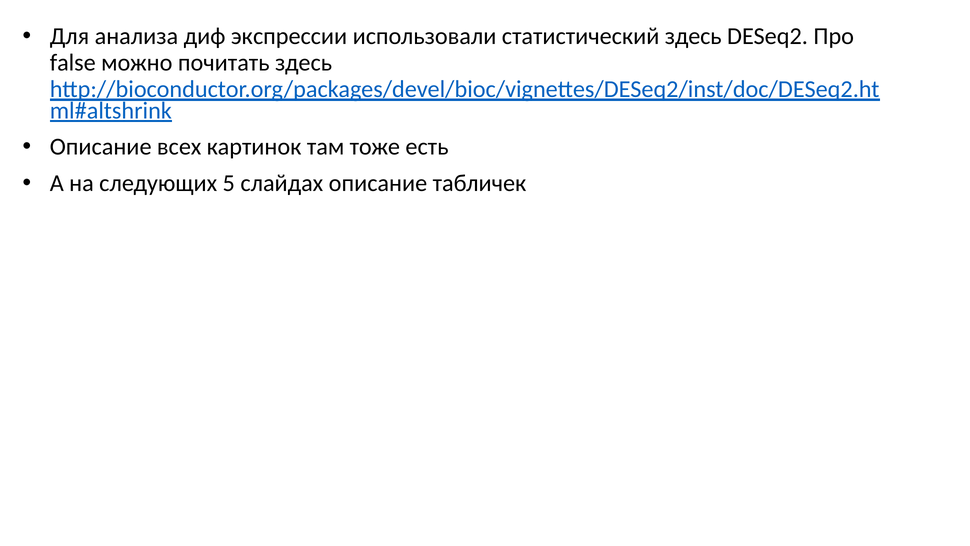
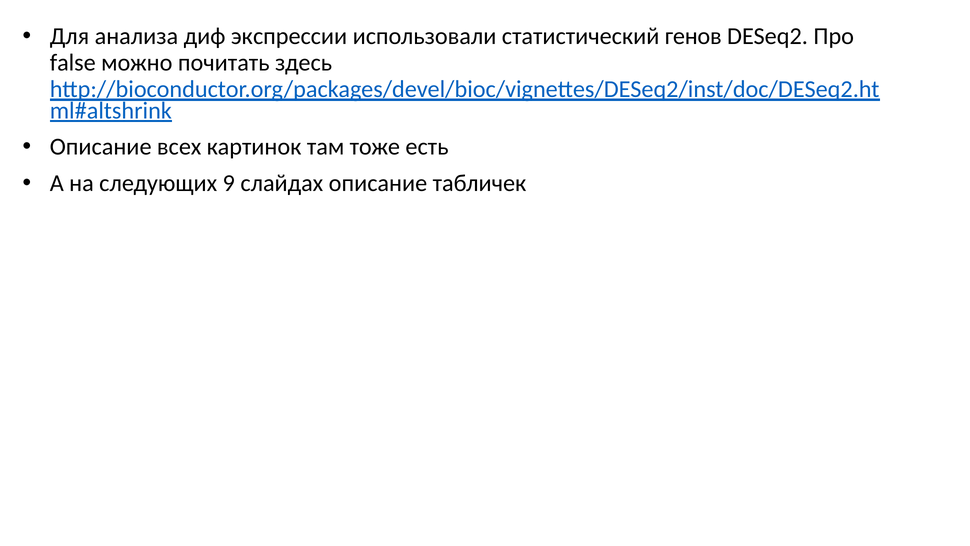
статистический здесь: здесь -> генов (693, 36)
5: 5 -> 9 (229, 183)
